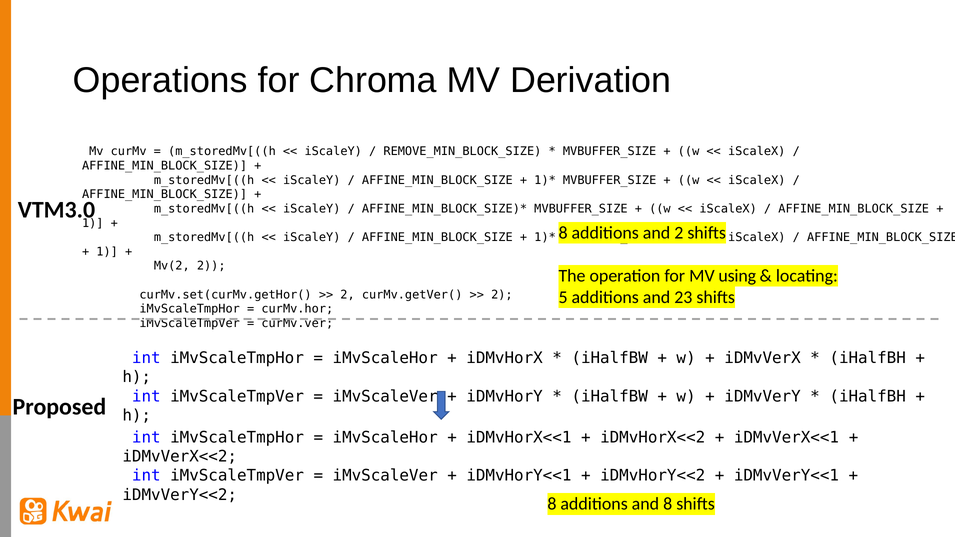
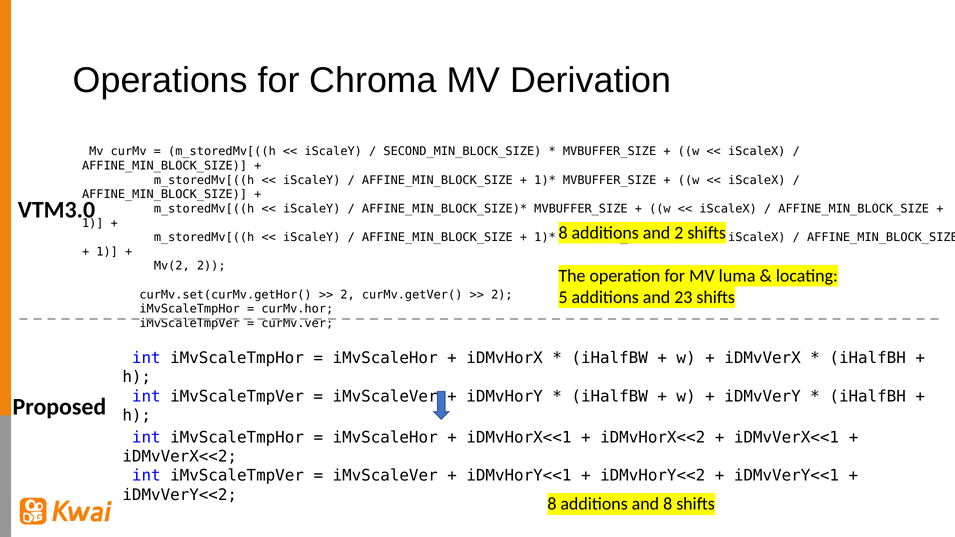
REMOVE_MIN_BLOCK_SIZE: REMOVE_MIN_BLOCK_SIZE -> SECOND_MIN_BLOCK_SIZE (462, 152)
using: using -> luma (737, 276)
